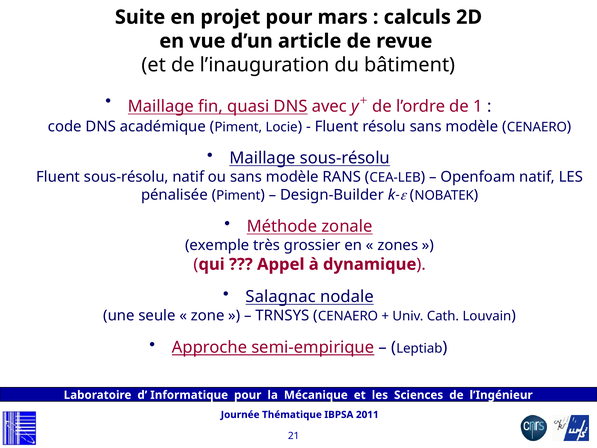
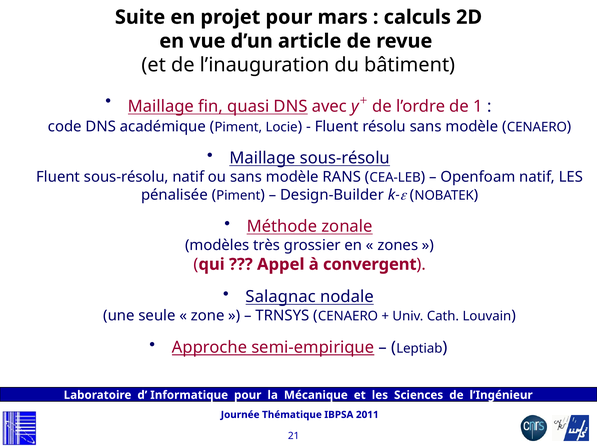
exemple: exemple -> modèles (217, 245)
dynamique: dynamique -> convergent (370, 264)
